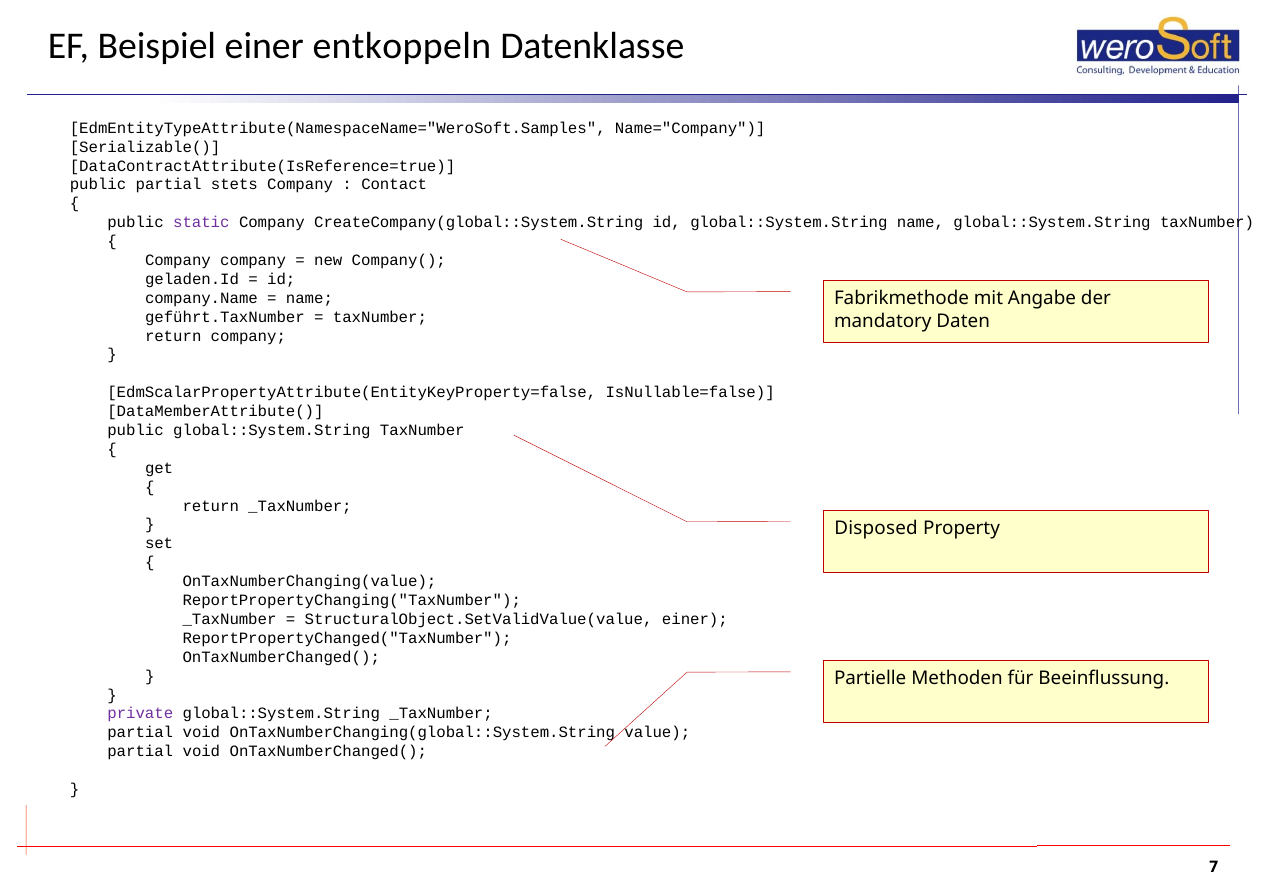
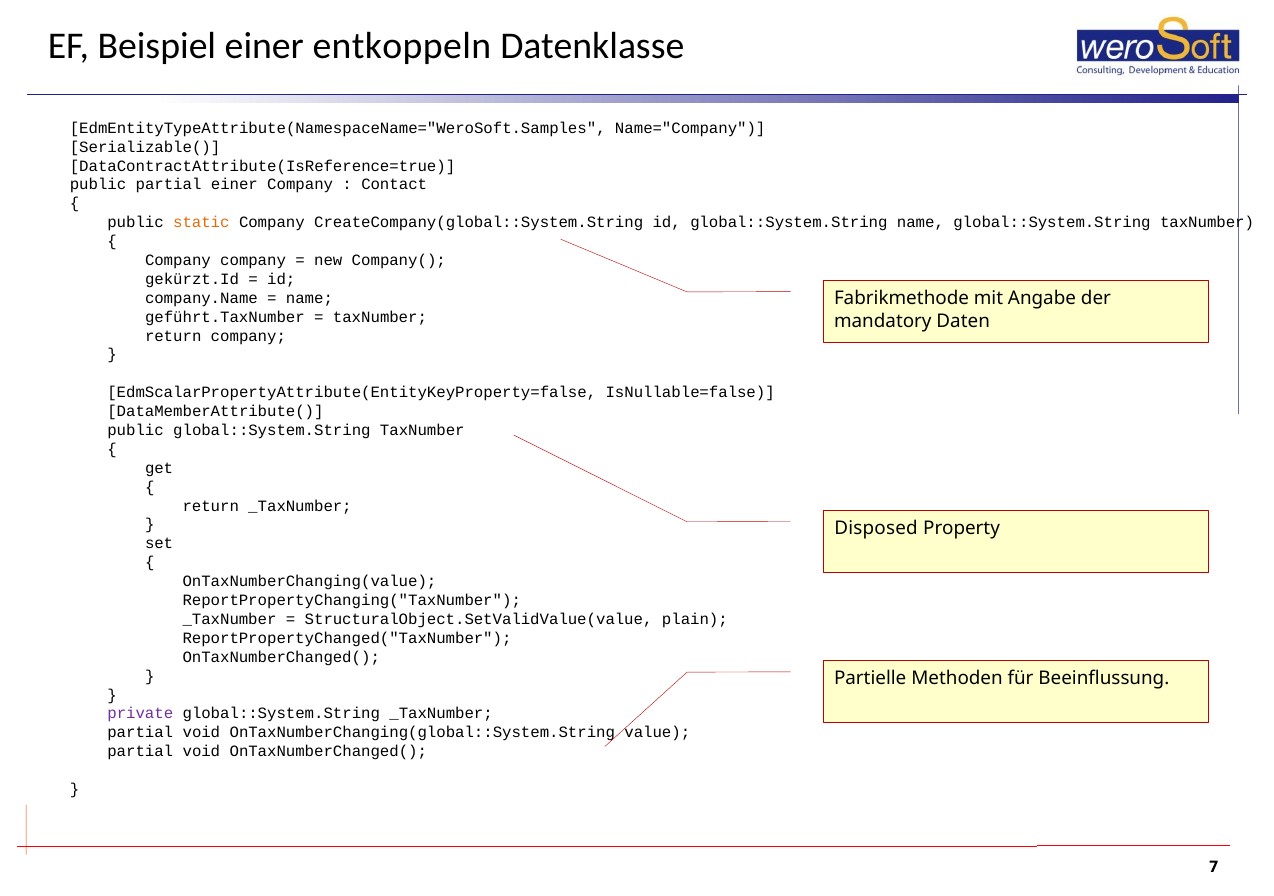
partial stets: stets -> einer (234, 185)
static colour: purple -> orange (201, 223)
geladen.Id: geladen.Id -> gekürzt.Id (192, 279)
StructuralObject.SetValidValue(value einer: einer -> plain (695, 620)
